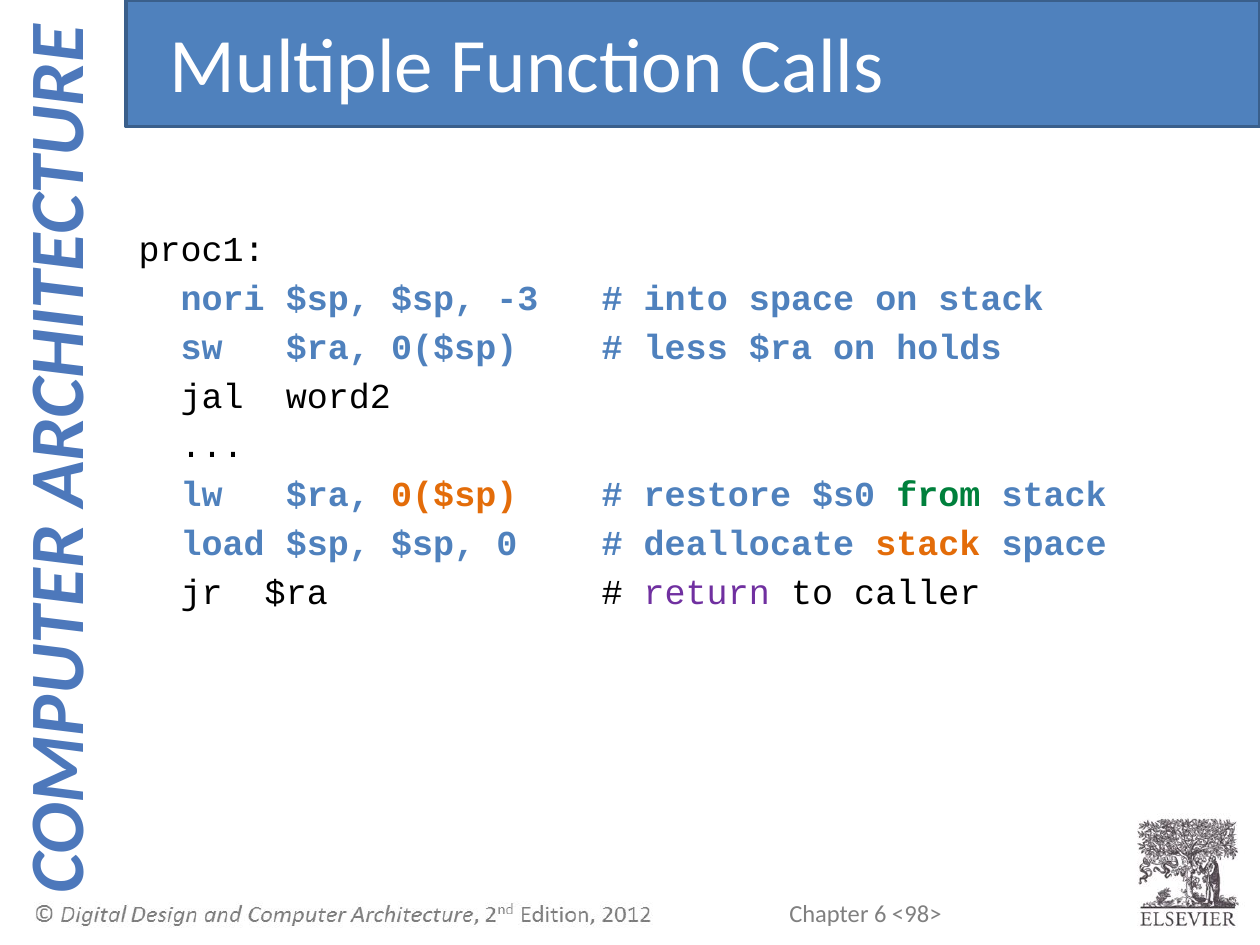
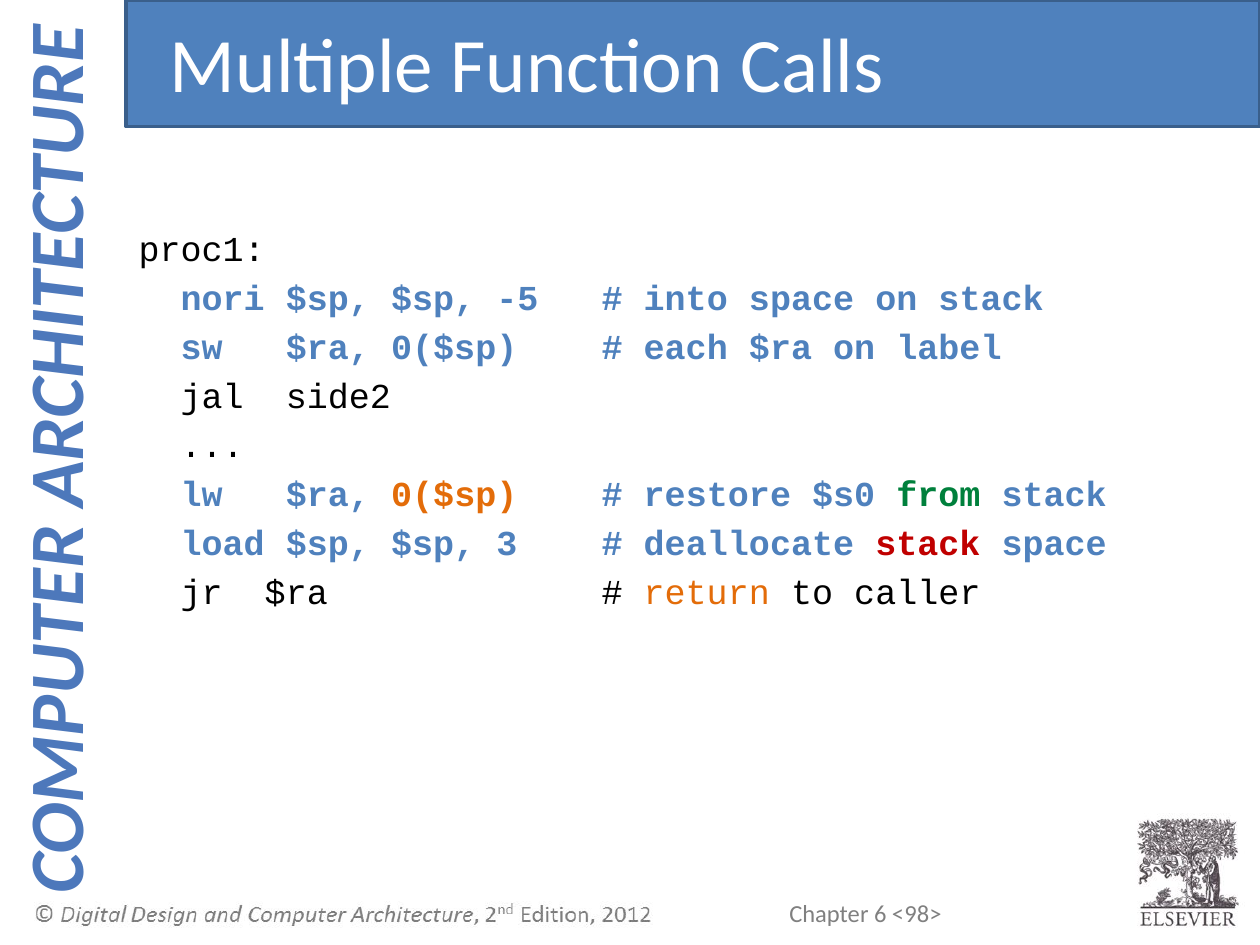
-3: -3 -> -5 (517, 299)
less: less -> each (686, 348)
holds: holds -> label (949, 348)
word2: word2 -> side2 (338, 397)
0: 0 -> 3 (507, 544)
stack colour: orange -> red (928, 544)
return colour: purple -> orange (707, 593)
